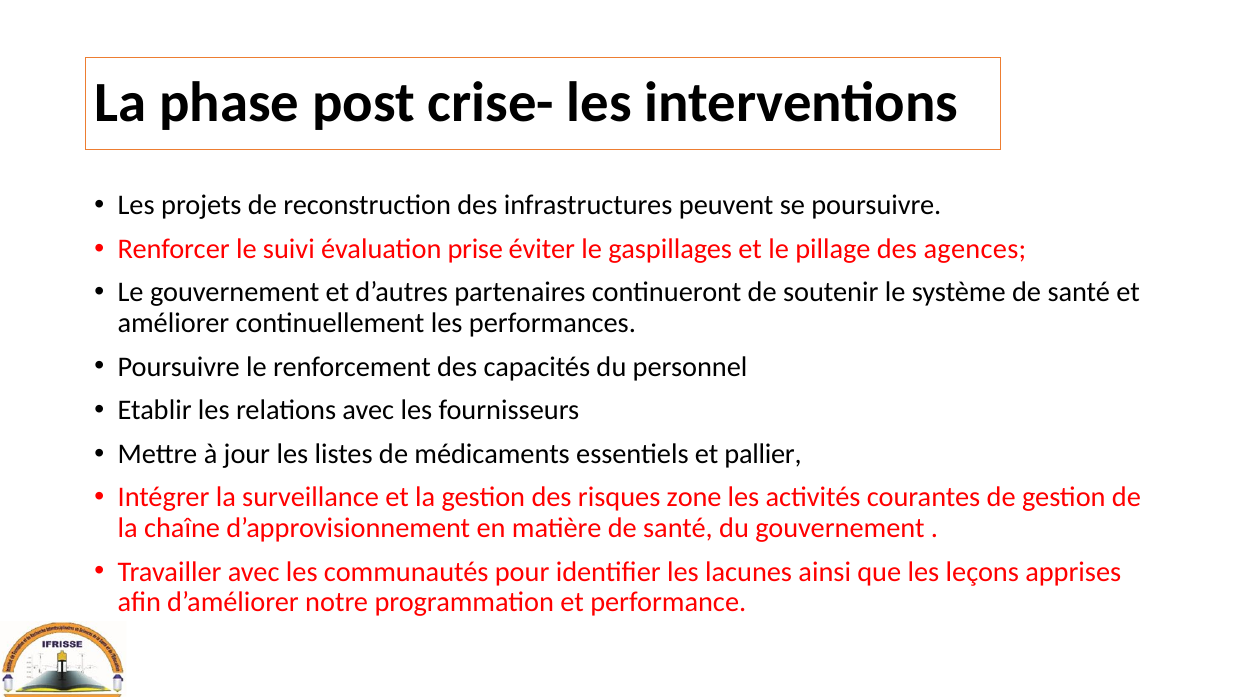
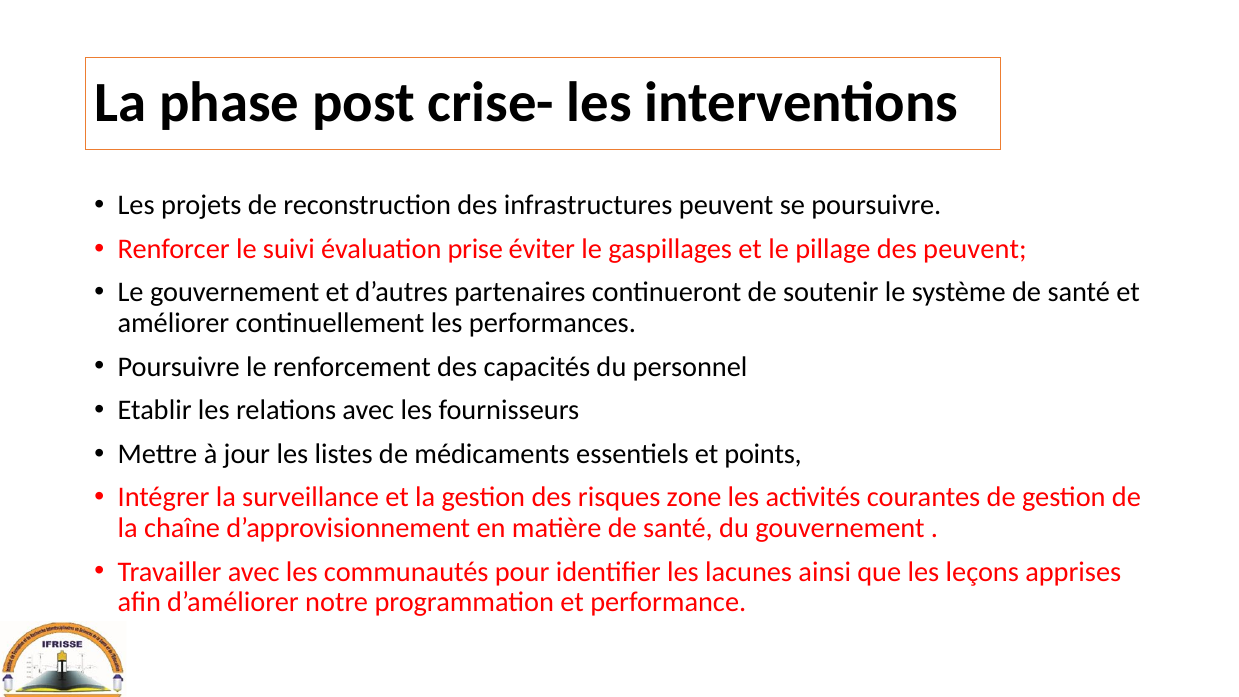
des agences: agences -> peuvent (975, 249)
pallier: pallier -> points (763, 454)
